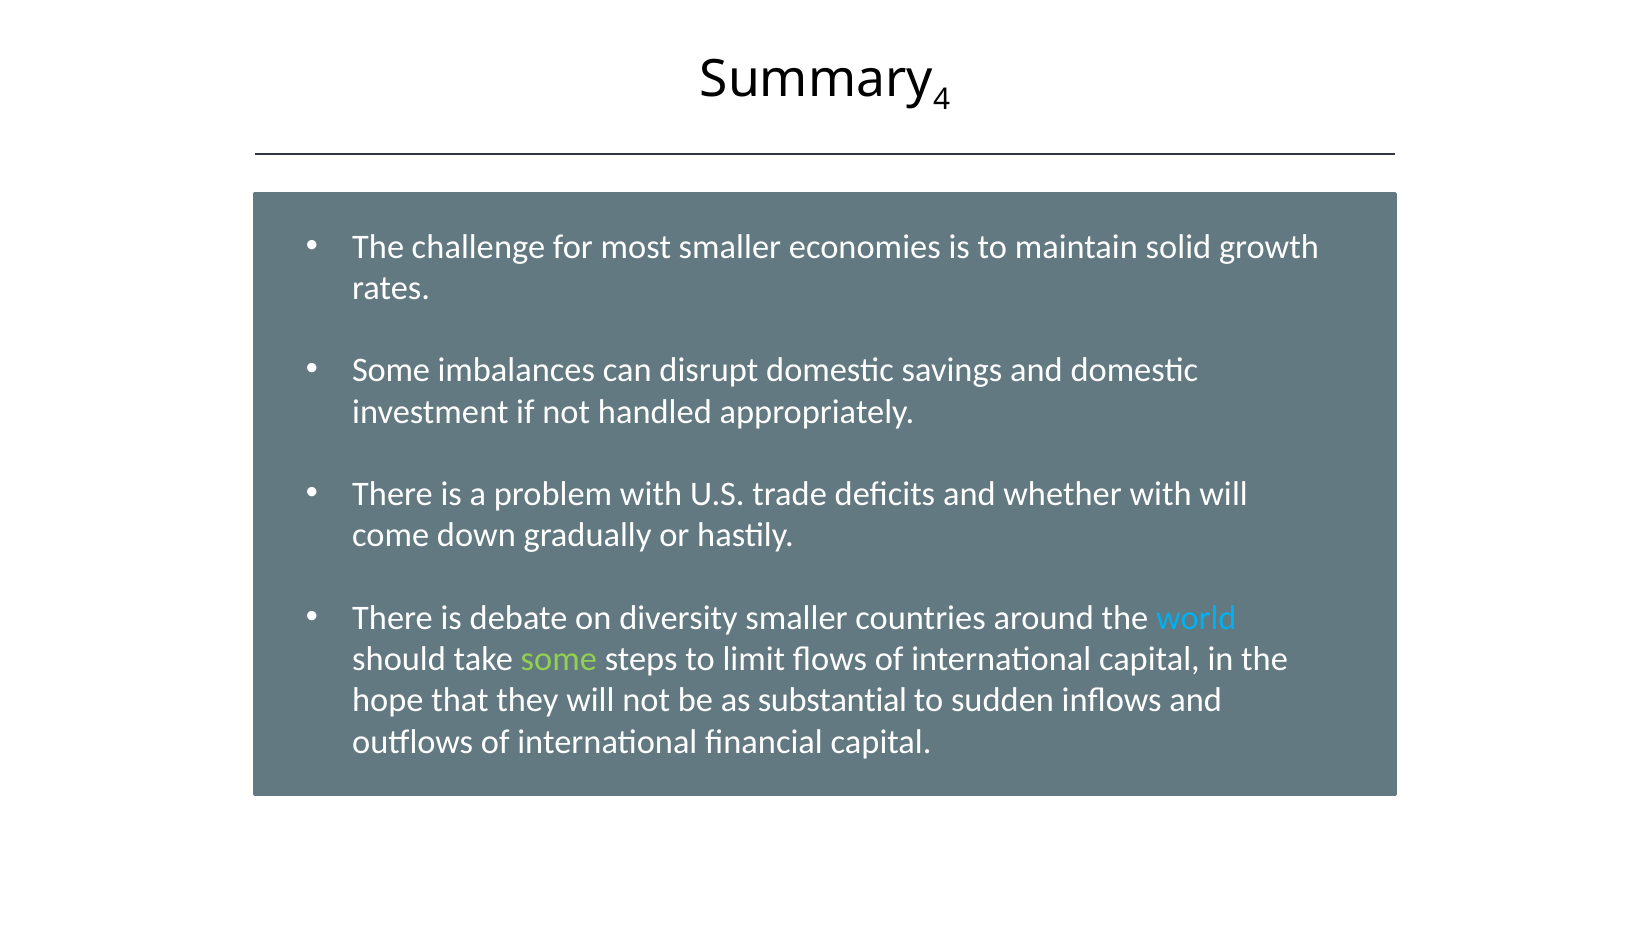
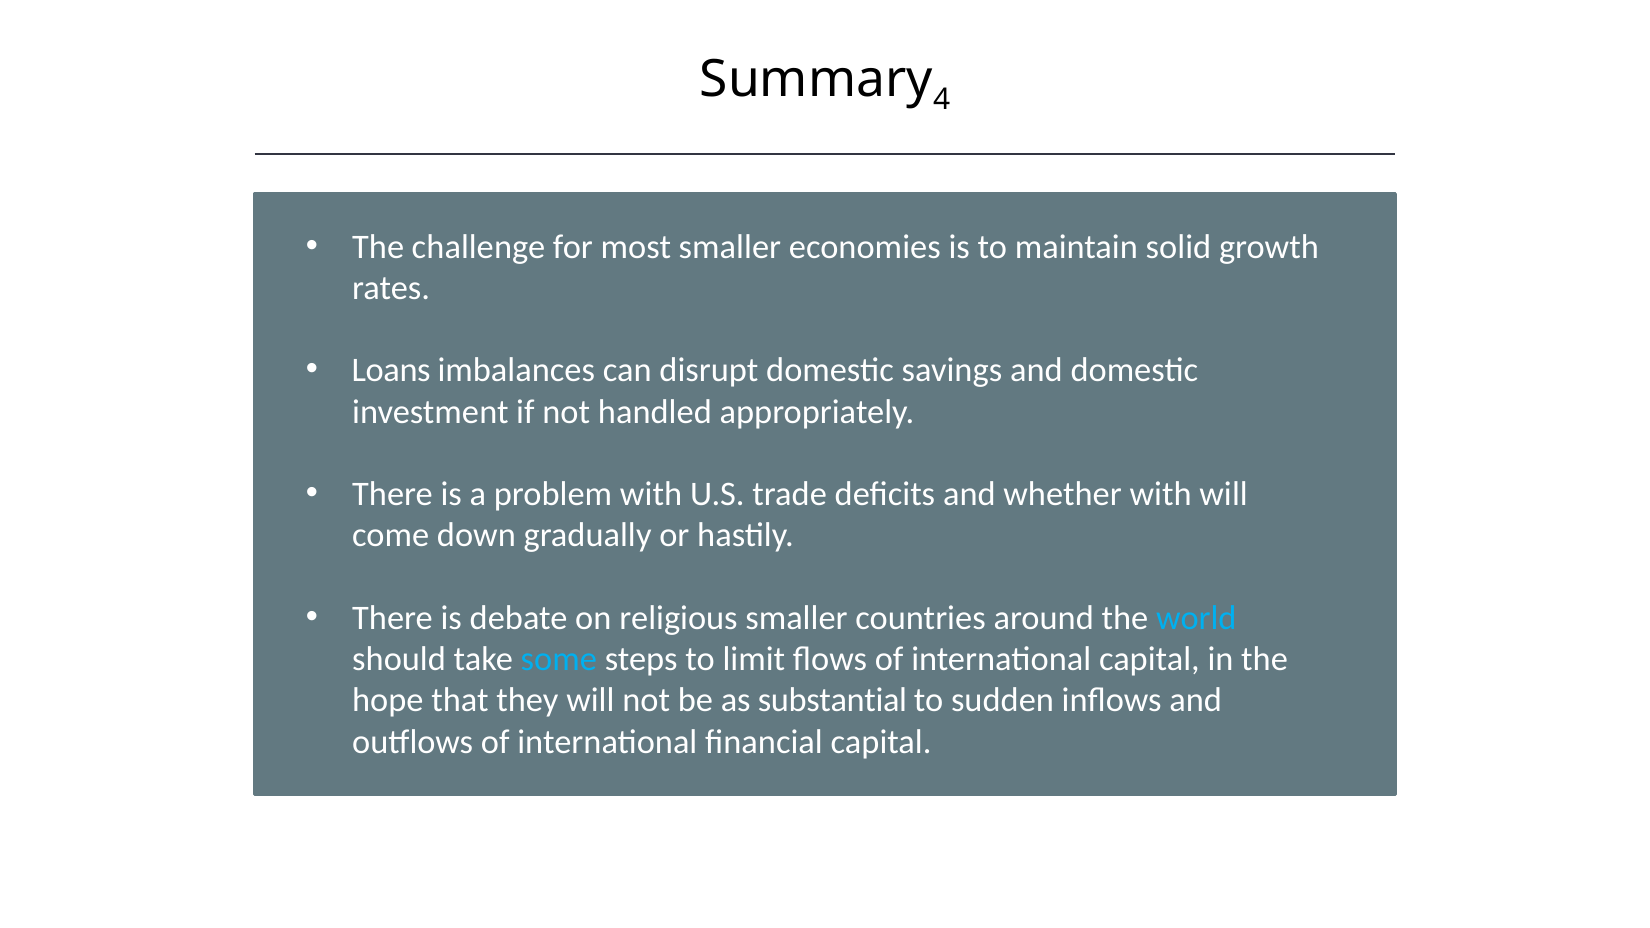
Some: Some -> Loans (391, 371)
diversity: diversity -> religious (678, 618)
some colour: light green -> light blue (559, 659)
